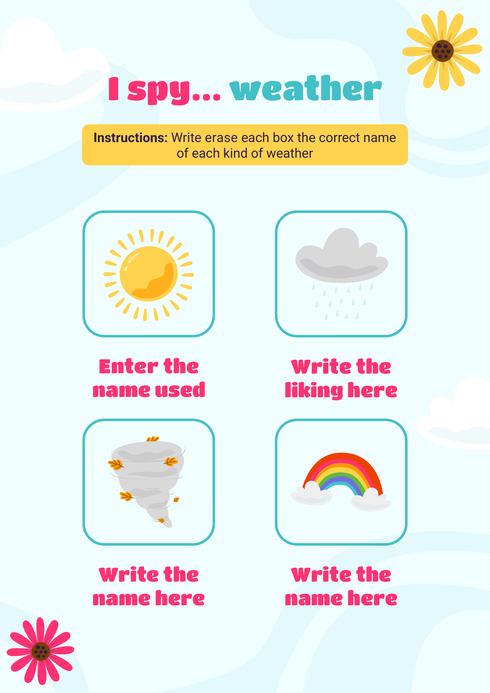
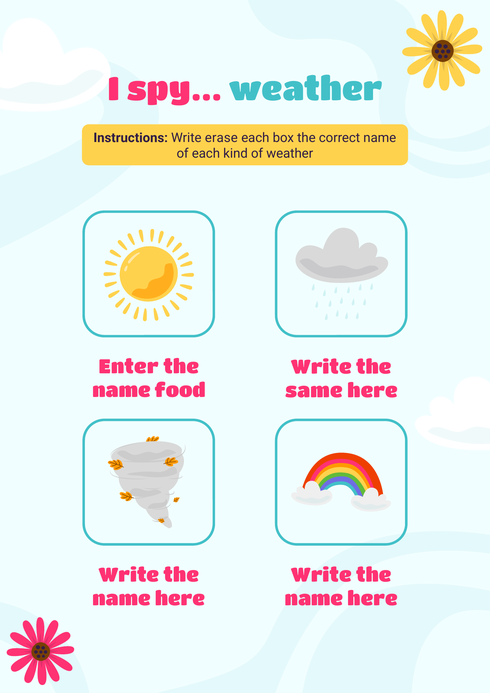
used: used -> food (180, 391)
liking: liking -> same (314, 391)
